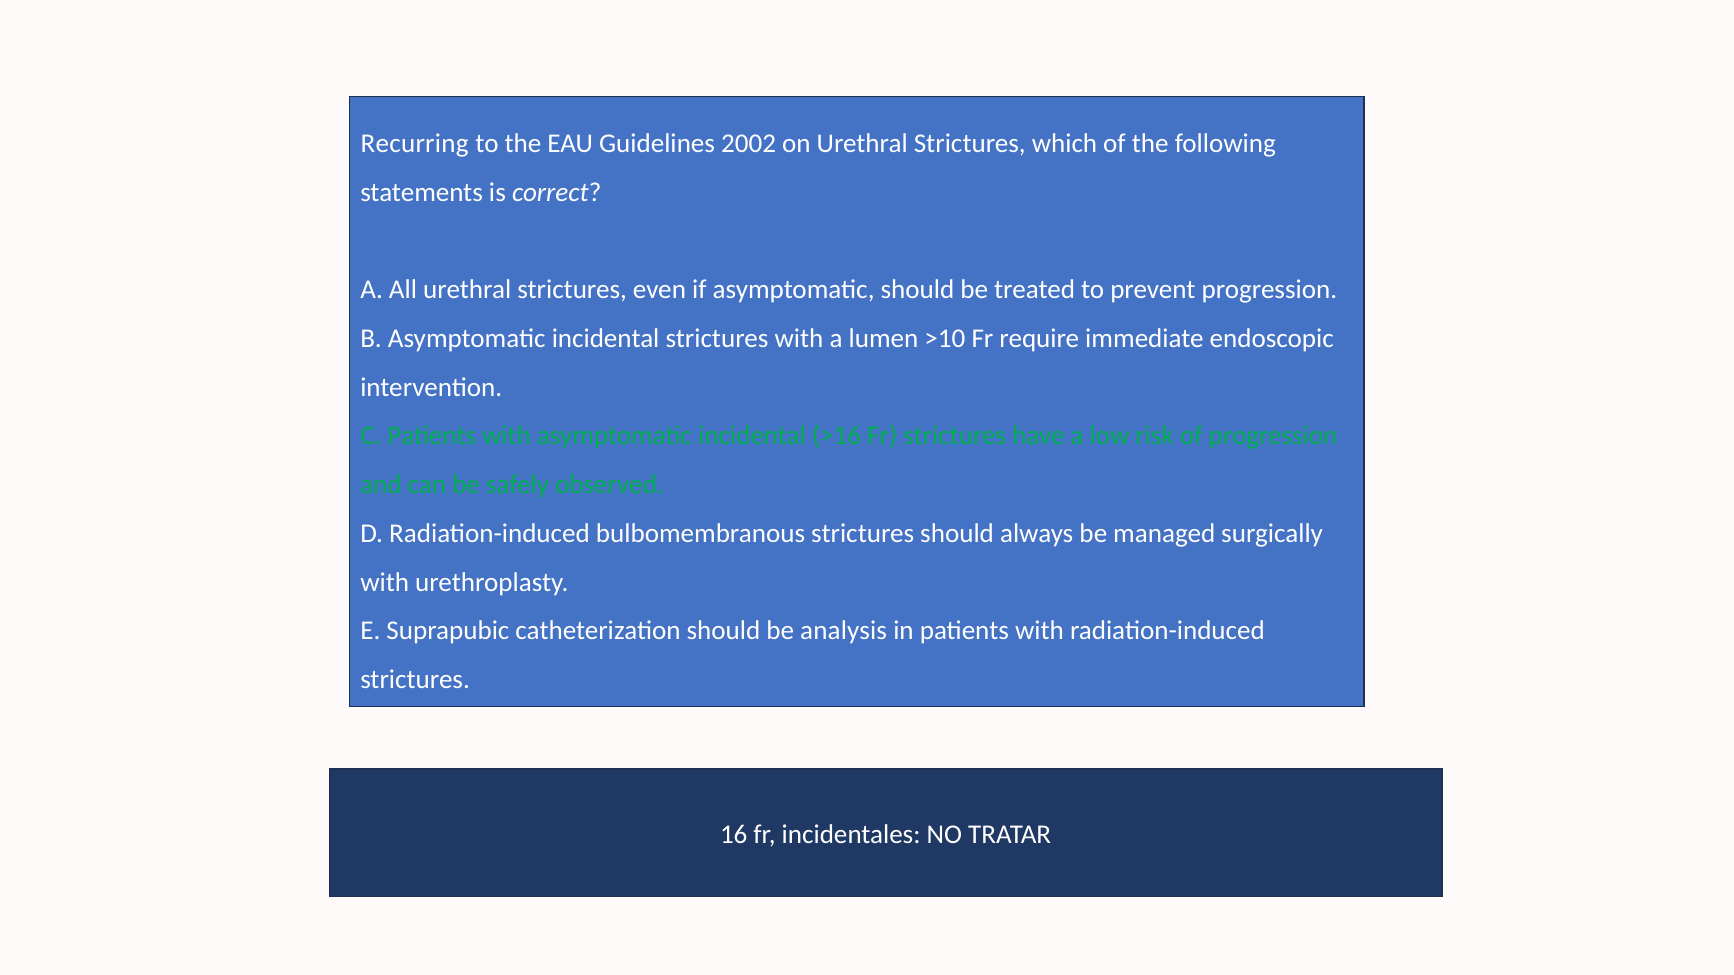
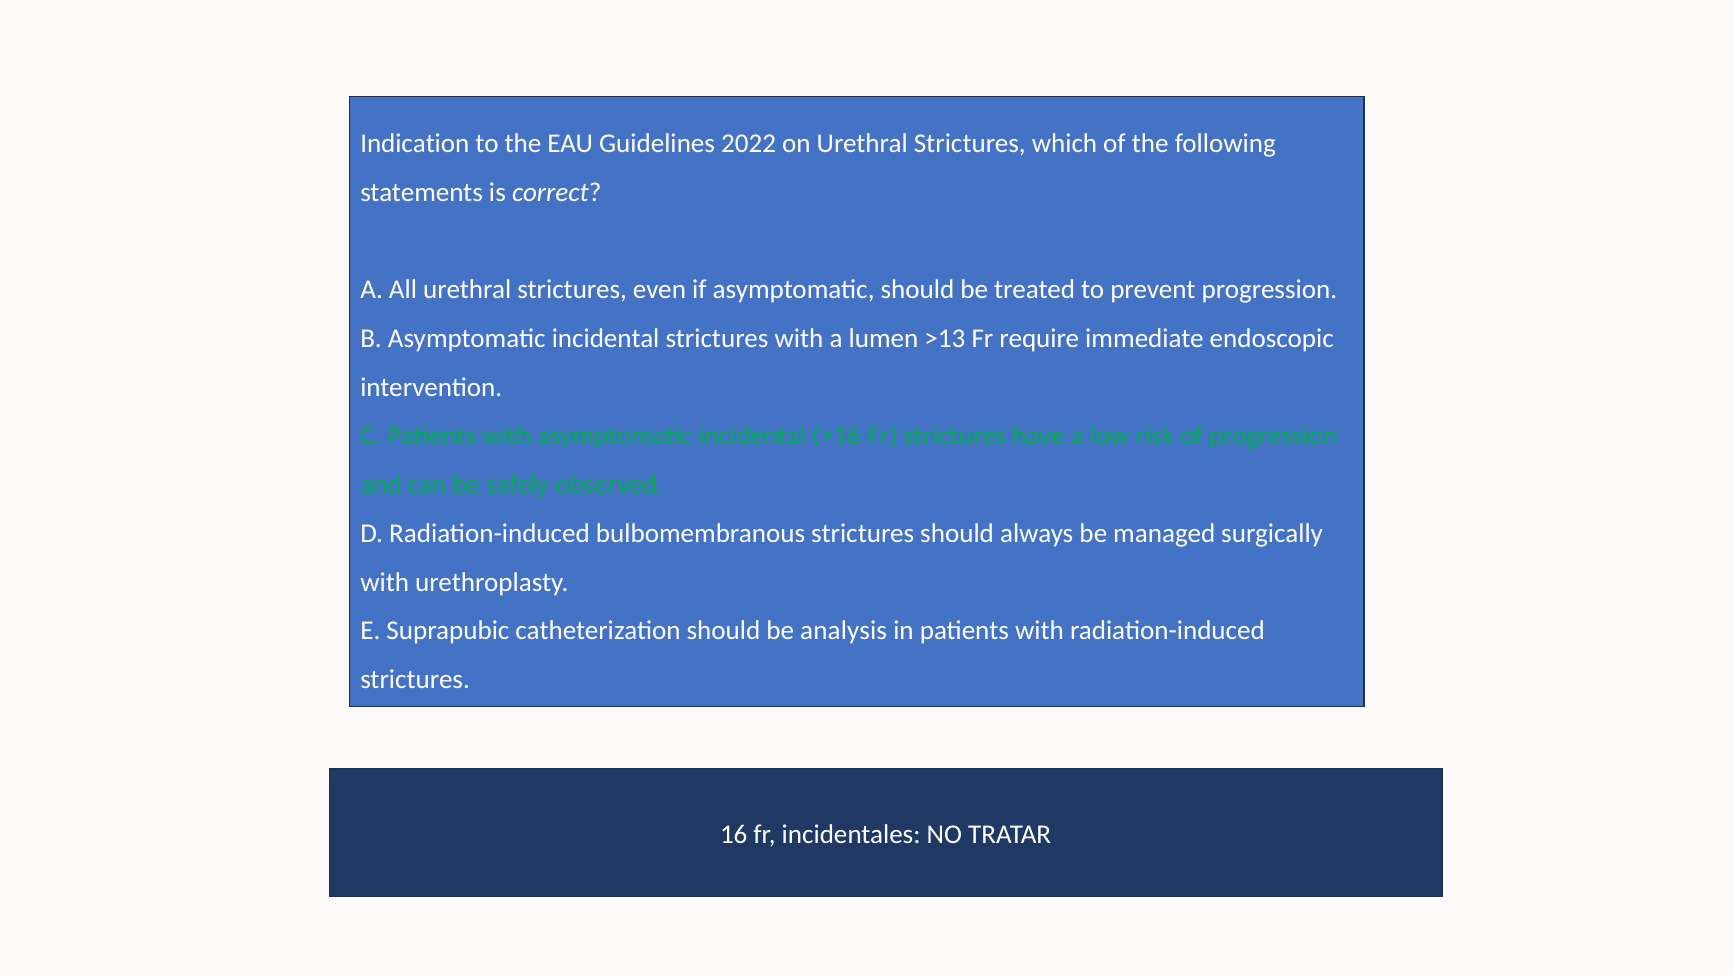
Recurring: Recurring -> Indication (415, 144)
2002: 2002 -> 2022 (749, 144)
>10: >10 -> >13 (945, 339)
